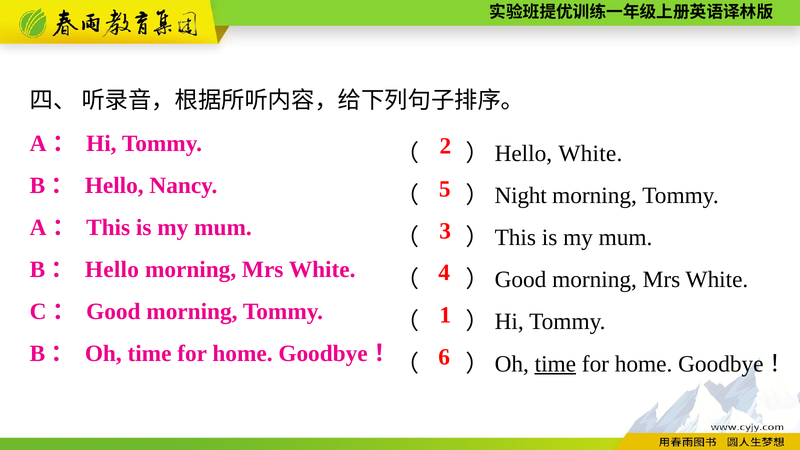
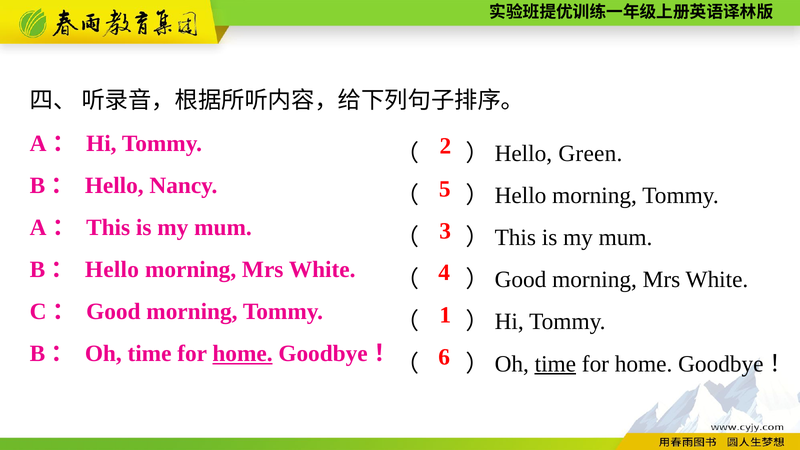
Hello White: White -> Green (590, 154)
Night: Night -> Hello (521, 196)
home underline: none -> present (243, 354)
